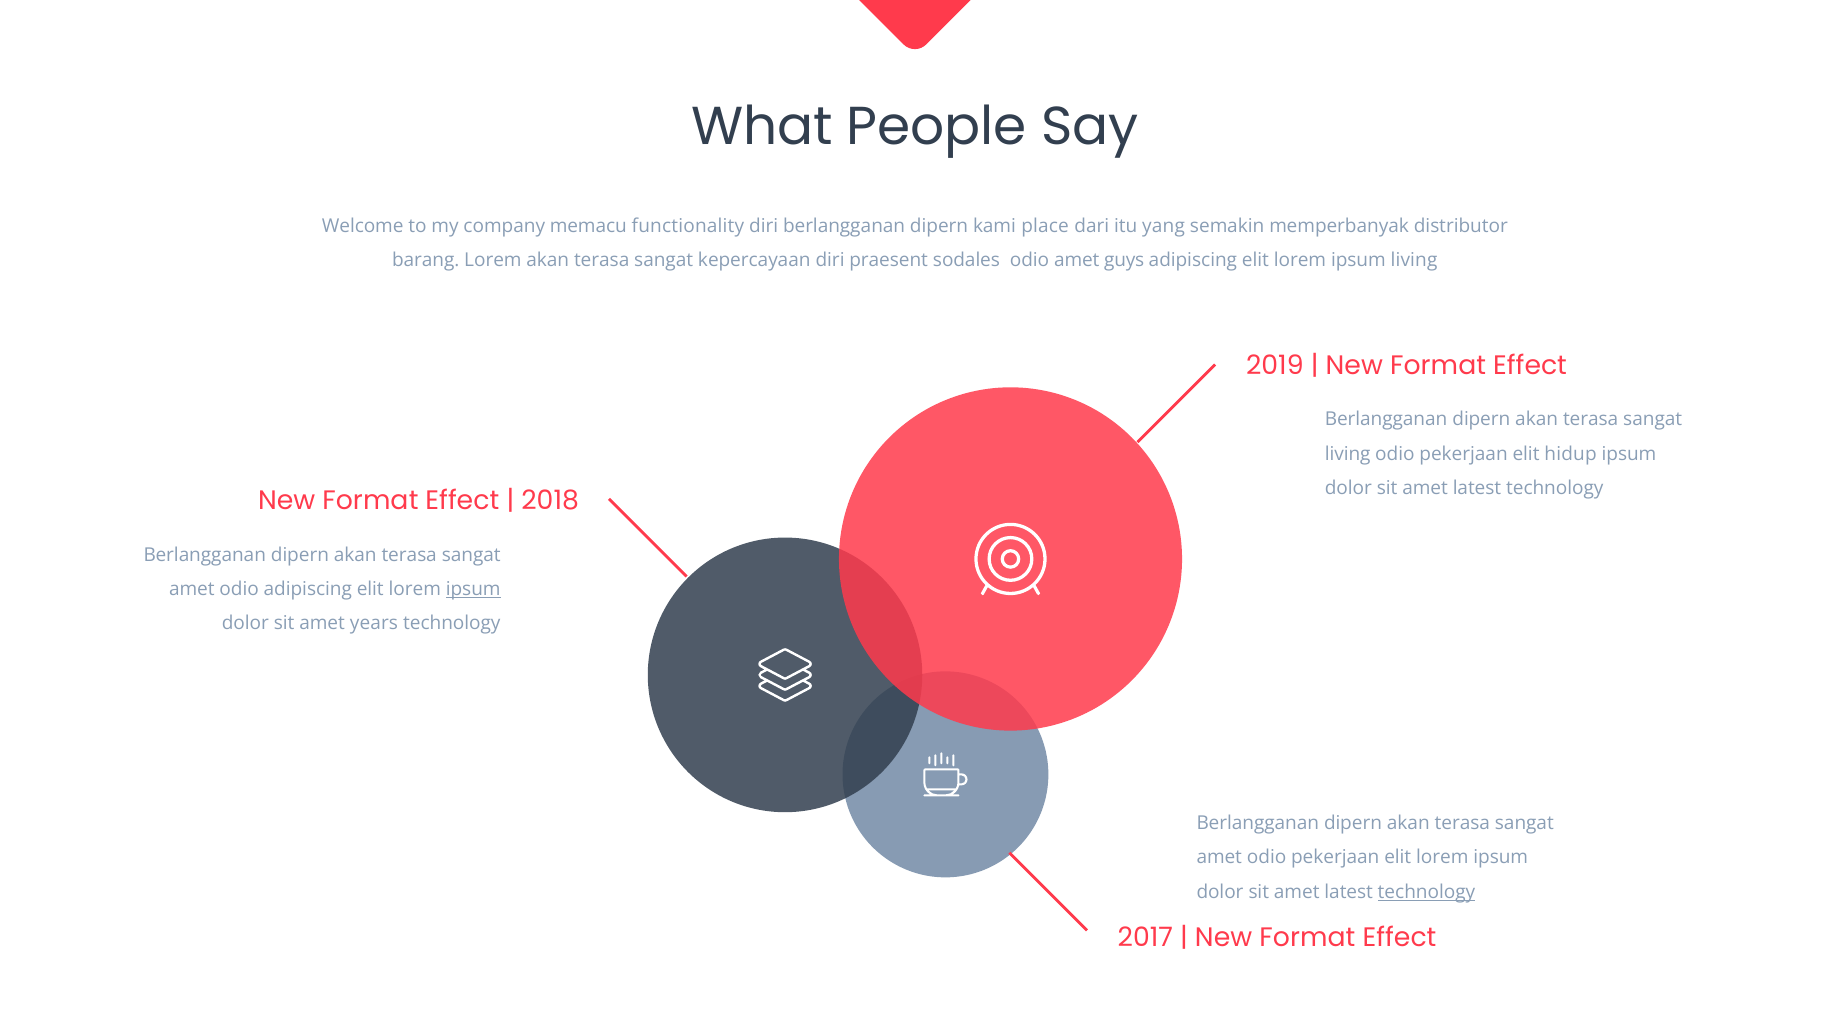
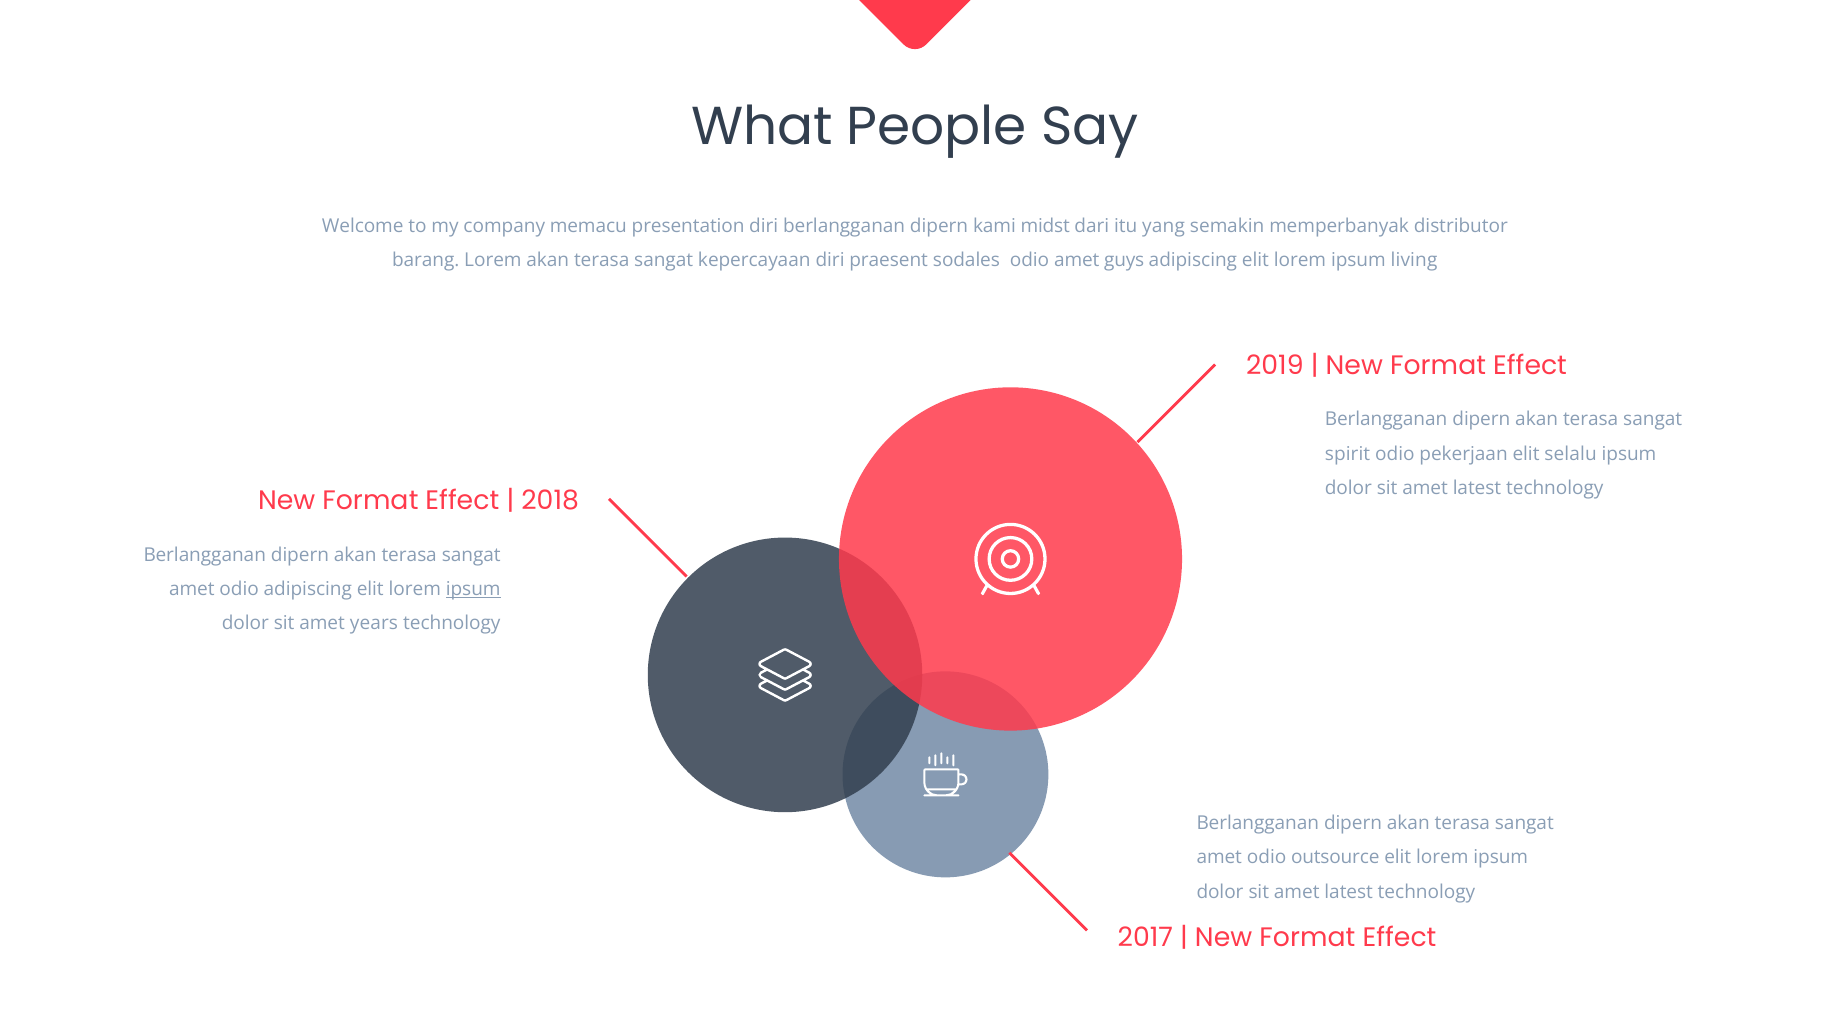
functionality: functionality -> presentation (688, 226)
place: place -> midst (1045, 226)
living: living -> spirit (1348, 454)
hidup: hidup -> selalu (1571, 454)
amet odio pekerjaan: pekerjaan -> outsource (1335, 857)
technology underline: present -> none (1426, 891)
